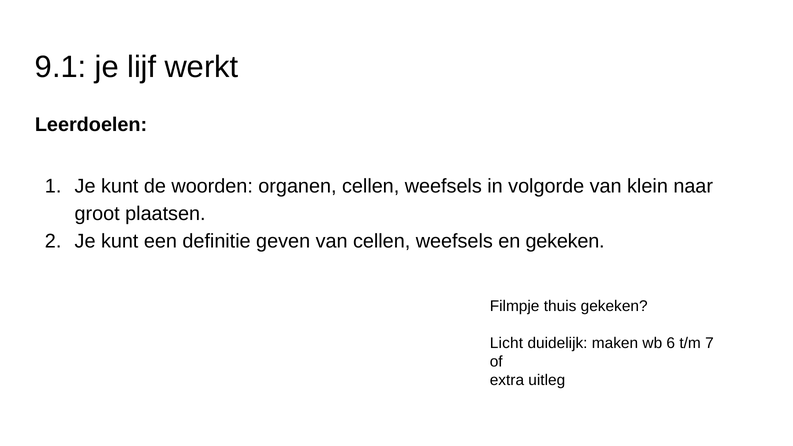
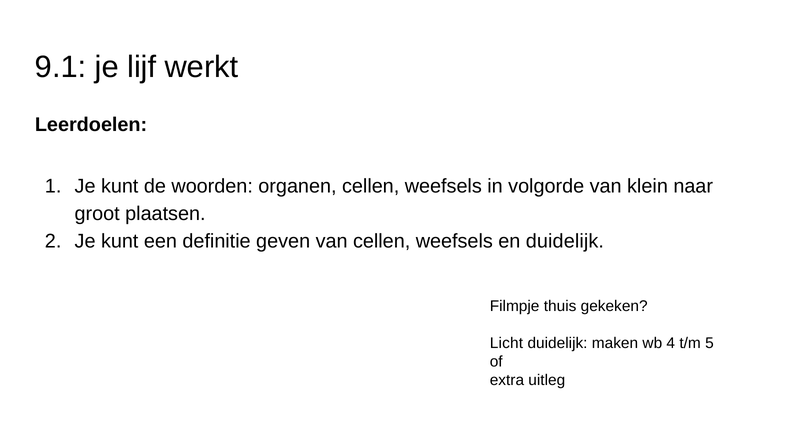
en gekeken: gekeken -> duidelijk (565, 241)
6: 6 -> 4 (671, 343)
7: 7 -> 5 (709, 343)
